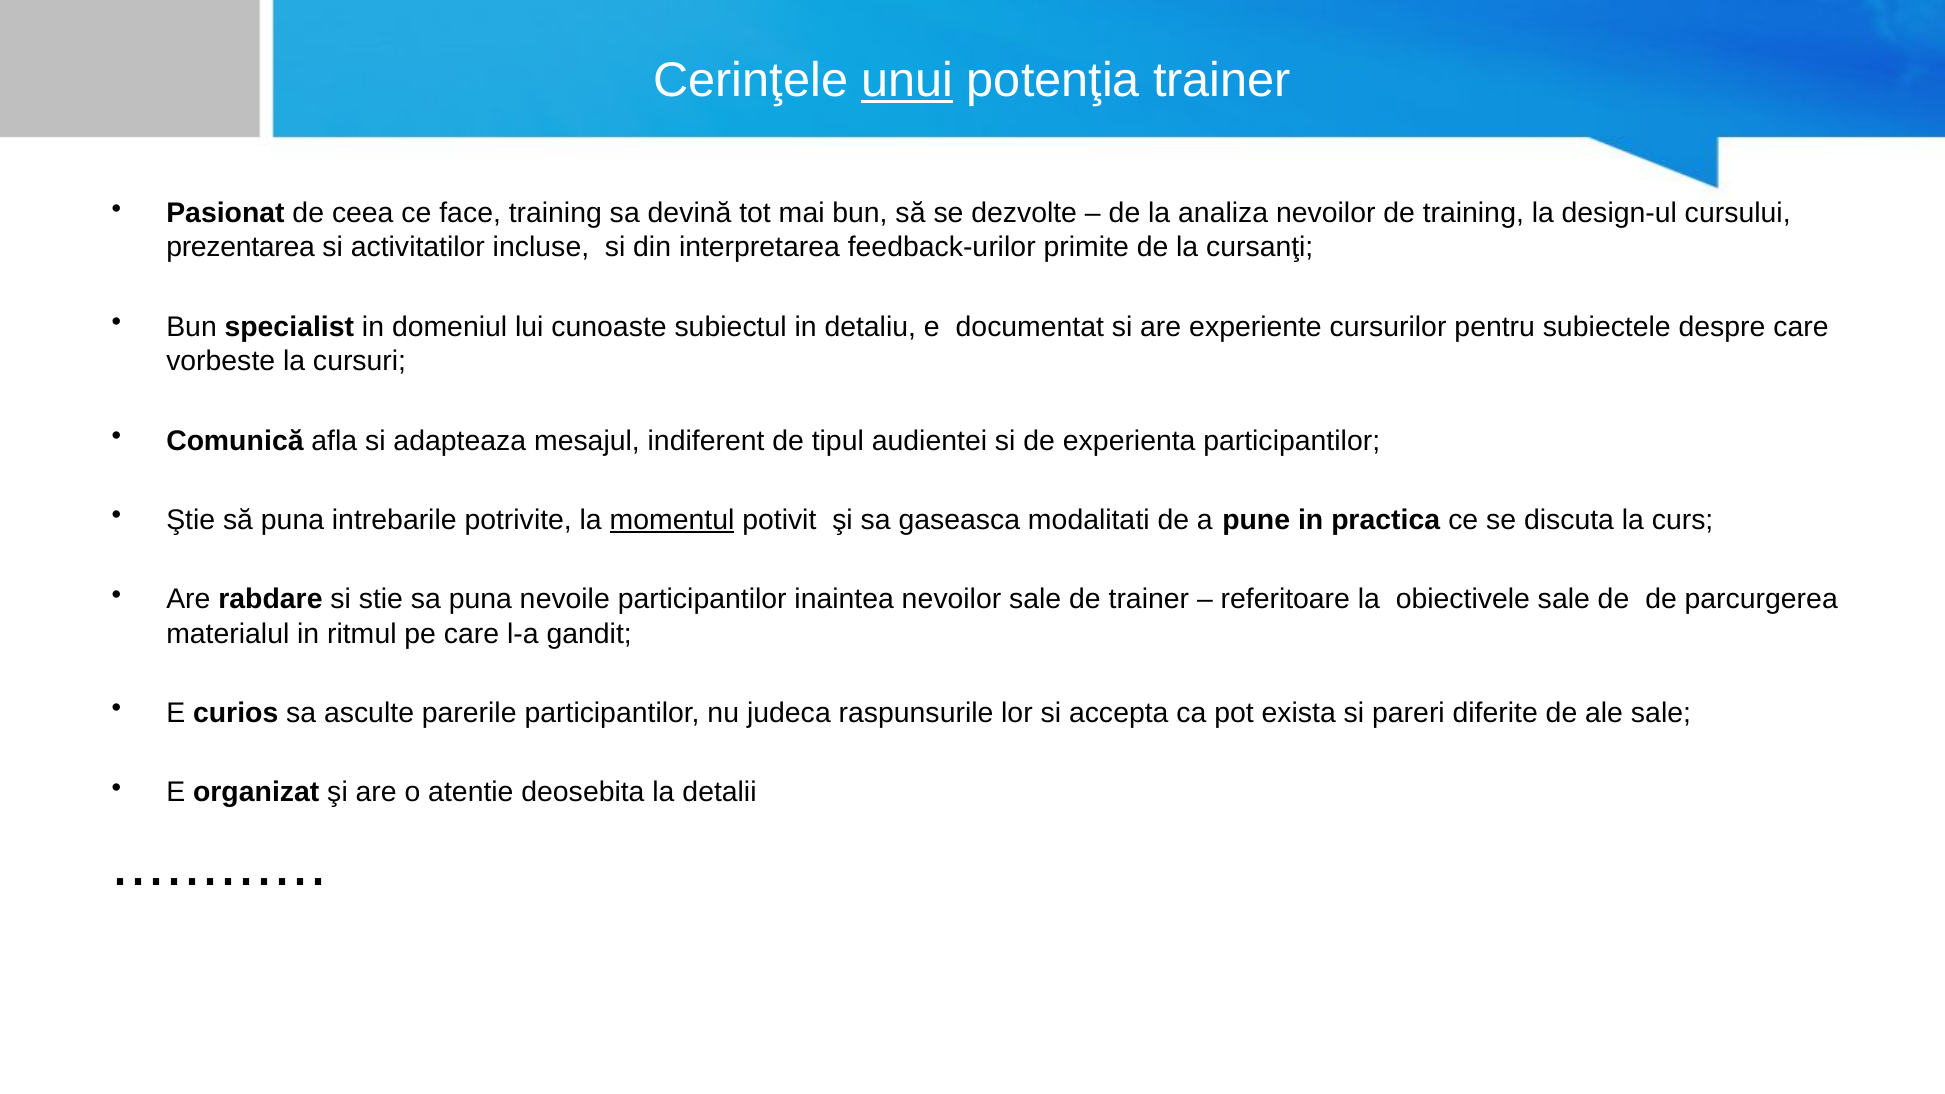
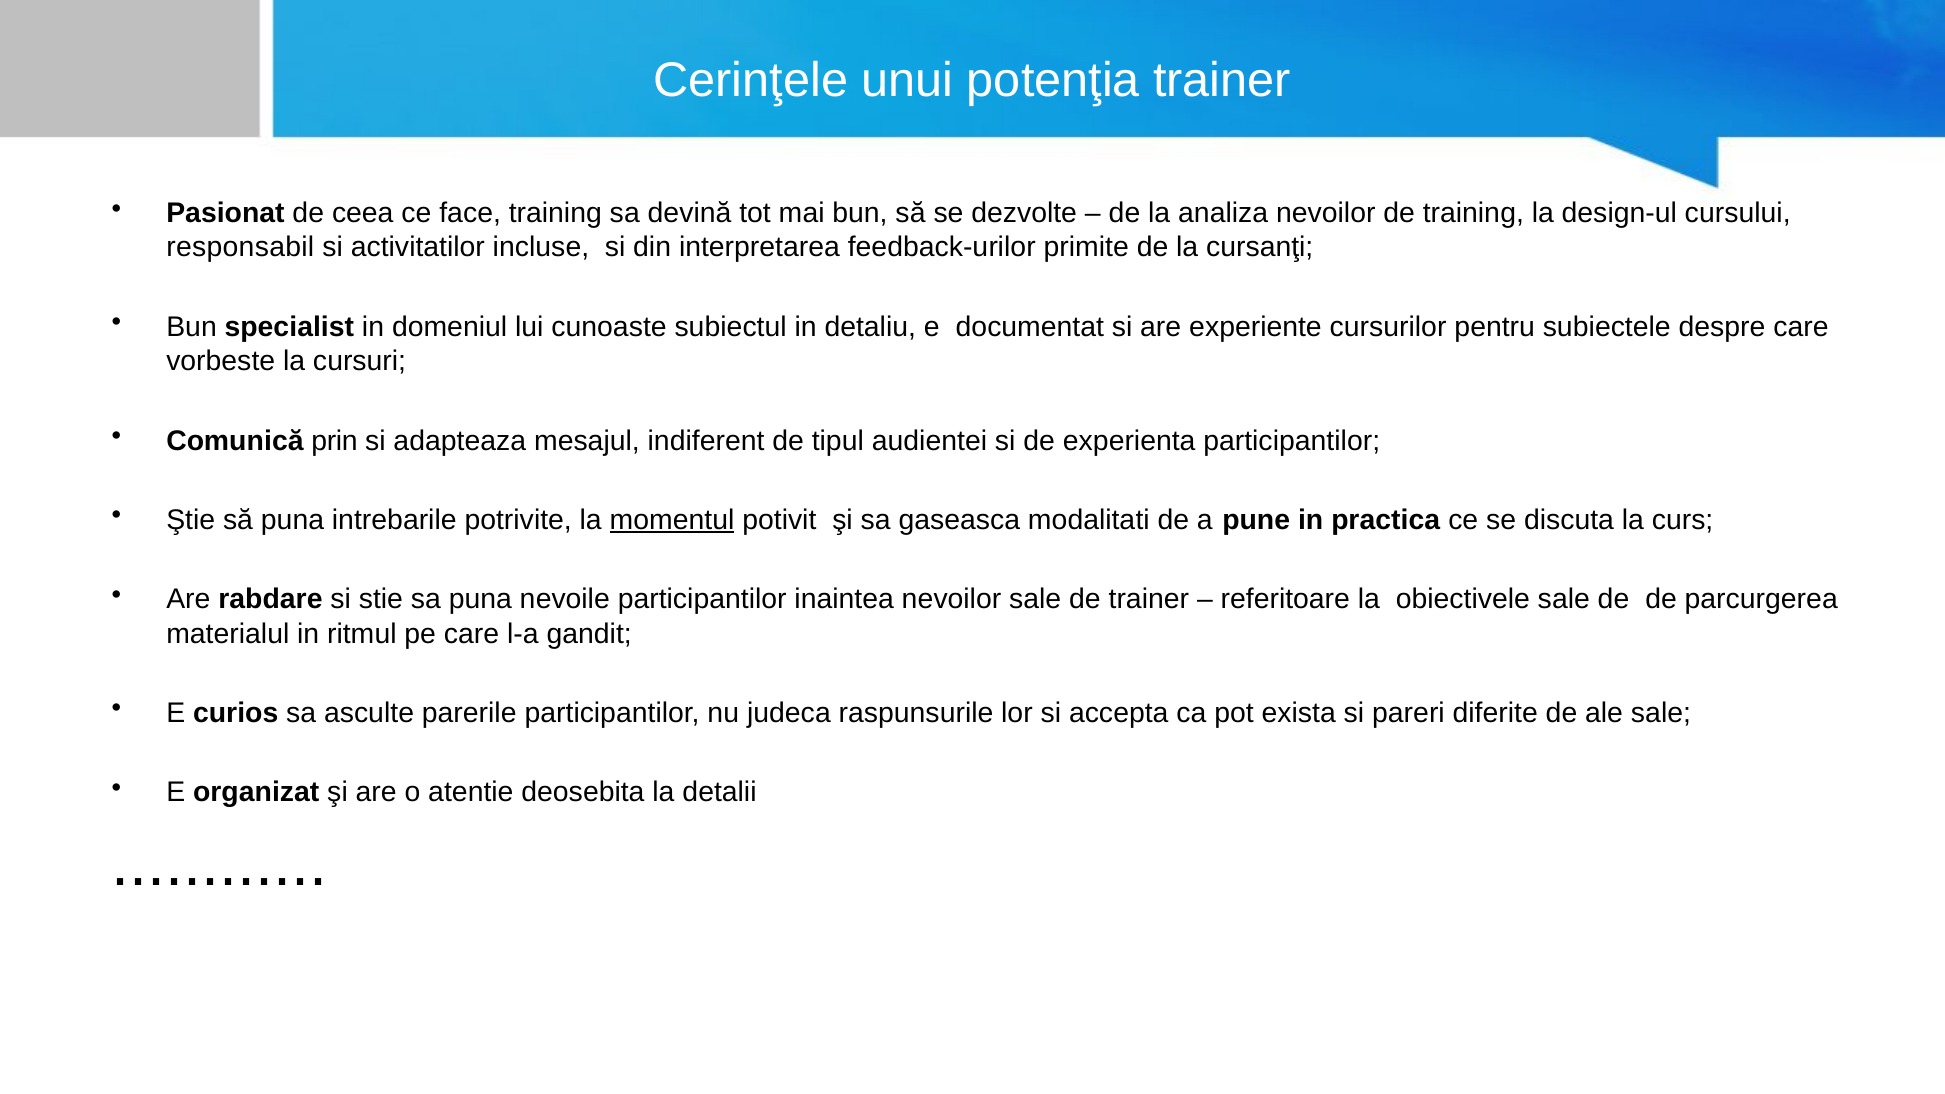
unui underline: present -> none (907, 80)
prezentarea: prezentarea -> responsabil (240, 248)
afla: afla -> prin (335, 441)
